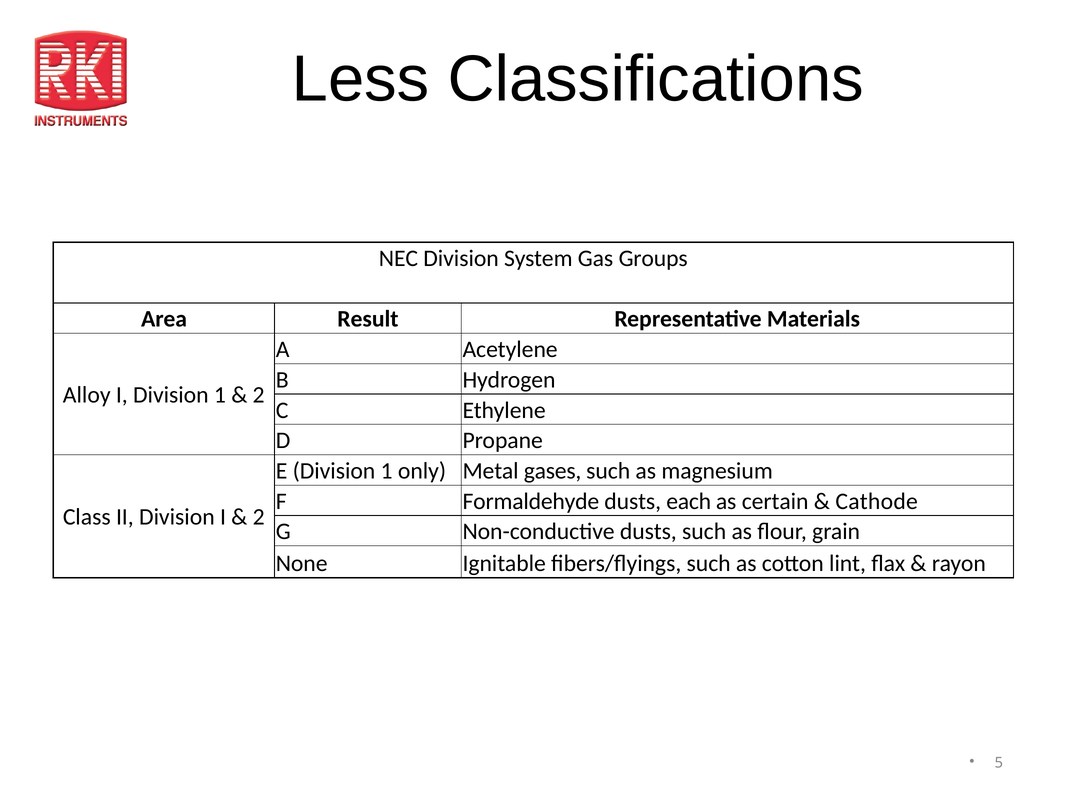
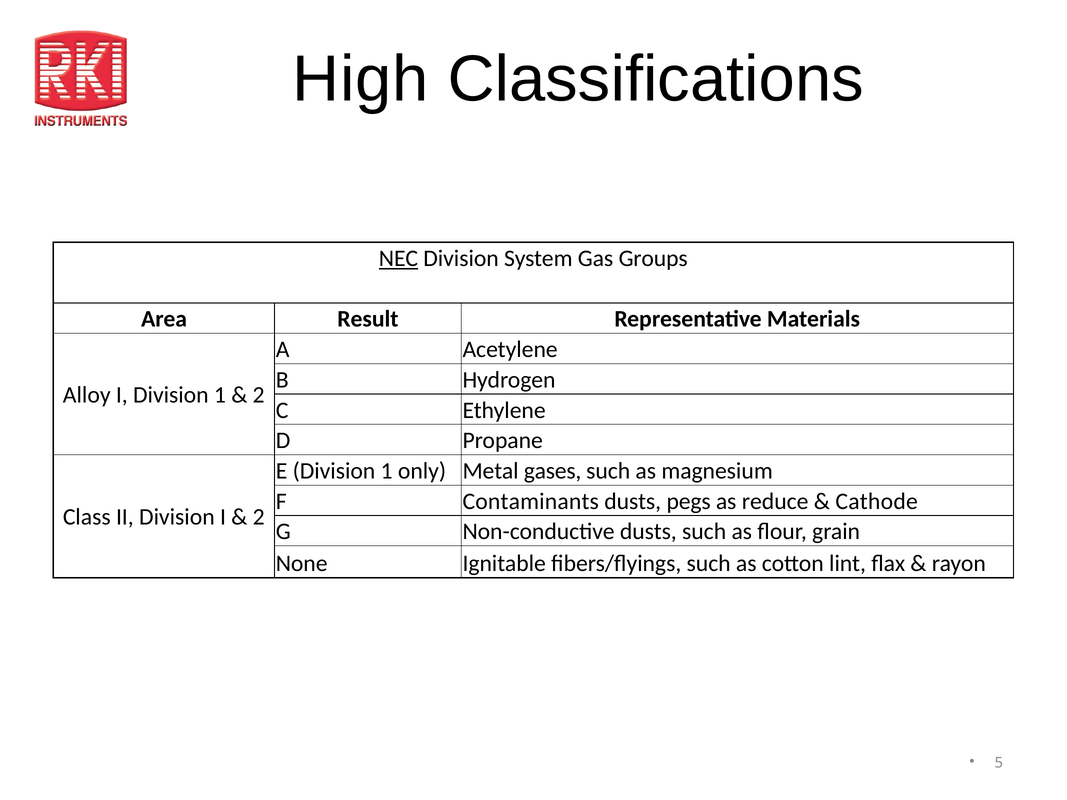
Less: Less -> High (360, 79)
NEC underline: none -> present (398, 258)
Formaldehyde: Formaldehyde -> Contaminants (531, 501)
each: each -> pegs (689, 501)
certain: certain -> reduce (775, 501)
